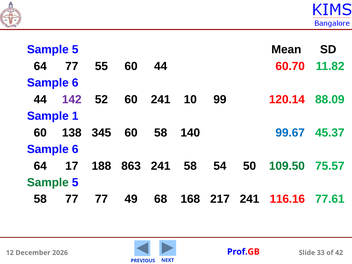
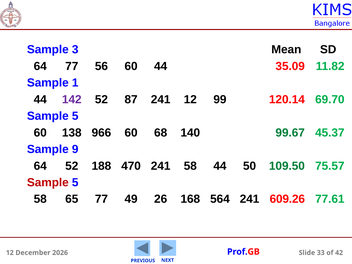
5: 5 -> 3 (75, 50)
55: 55 -> 56 (101, 66)
60.70: 60.70 -> 35.09 (290, 66)
6: 6 -> 1 (75, 83)
52 60: 60 -> 87 (131, 99)
241 10: 10 -> 12 (190, 99)
88.09: 88.09 -> 69.70 (330, 99)
1: 1 -> 5 (75, 116)
345: 345 -> 966 (101, 133)
60 58: 58 -> 68 (161, 133)
99.67 colour: blue -> green (290, 133)
6: 6 -> 9 (75, 149)
64 17: 17 -> 52 (72, 166)
863: 863 -> 470 (131, 166)
58 54: 54 -> 44 (220, 166)
Sample colour: green -> red (48, 183)
58 77: 77 -> 65 (72, 199)
68: 68 -> 26 (161, 199)
217: 217 -> 564 (220, 199)
116.16: 116.16 -> 609.26 (287, 199)
